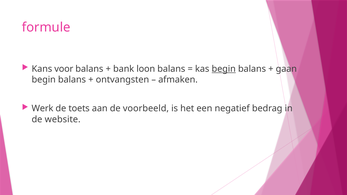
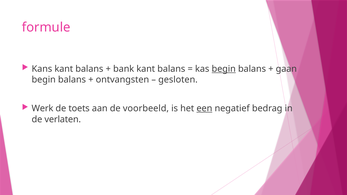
Kans voor: voor -> kant (64, 69)
bank loon: loon -> kant (146, 69)
afmaken: afmaken -> gesloten (178, 80)
een underline: none -> present (204, 109)
website: website -> verlaten (63, 119)
